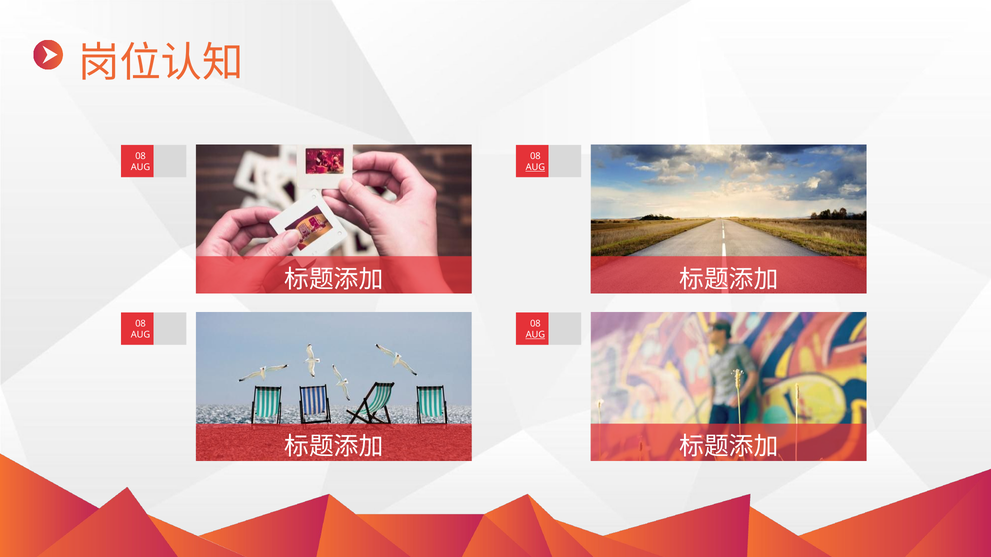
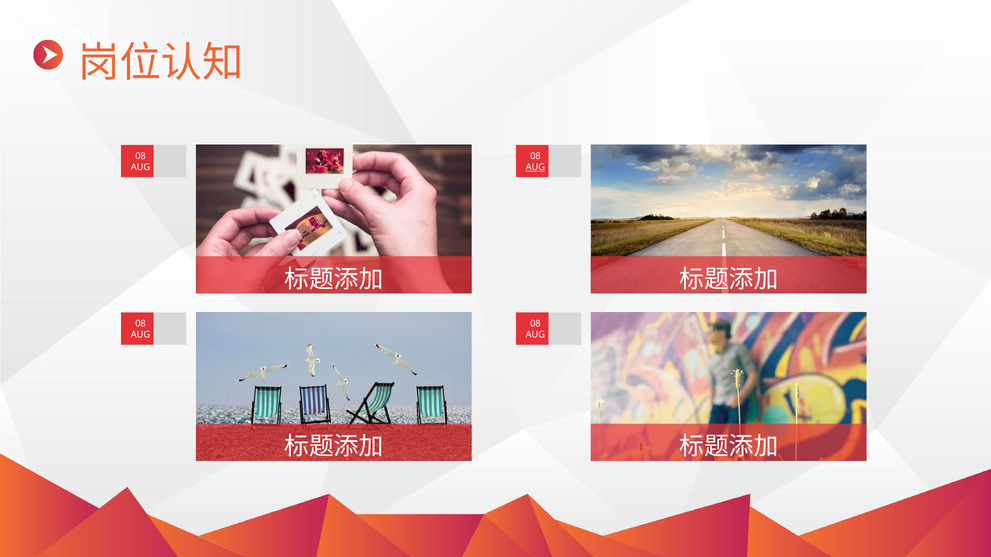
AUG underline: present -> none (535, 335)
